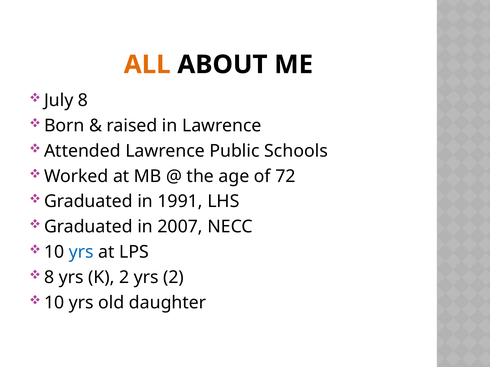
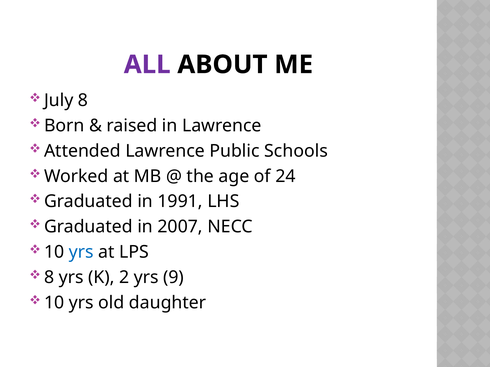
ALL colour: orange -> purple (147, 65)
72: 72 -> 24 (285, 176)
yrs 2: 2 -> 9 (174, 278)
